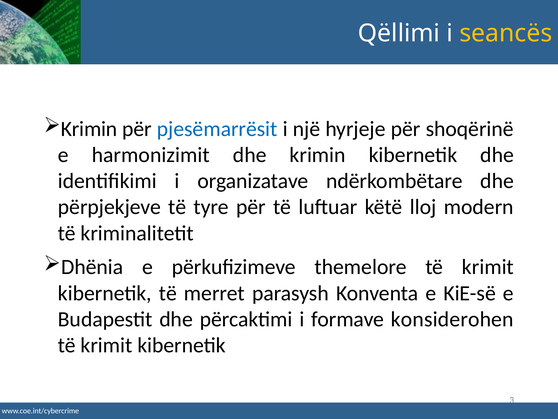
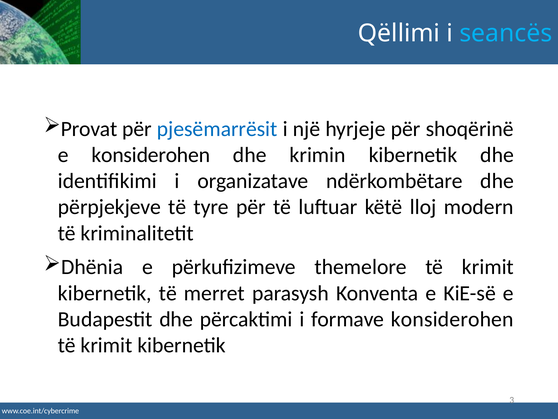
seancës colour: yellow -> light blue (506, 33)
Krimin: Krimin -> Provat (89, 129)
e harmonizimit: harmonizimit -> konsiderohen (151, 155)
